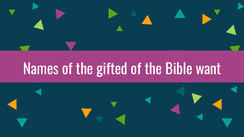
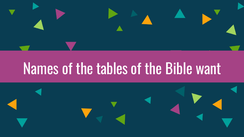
gifted: gifted -> tables (112, 70)
